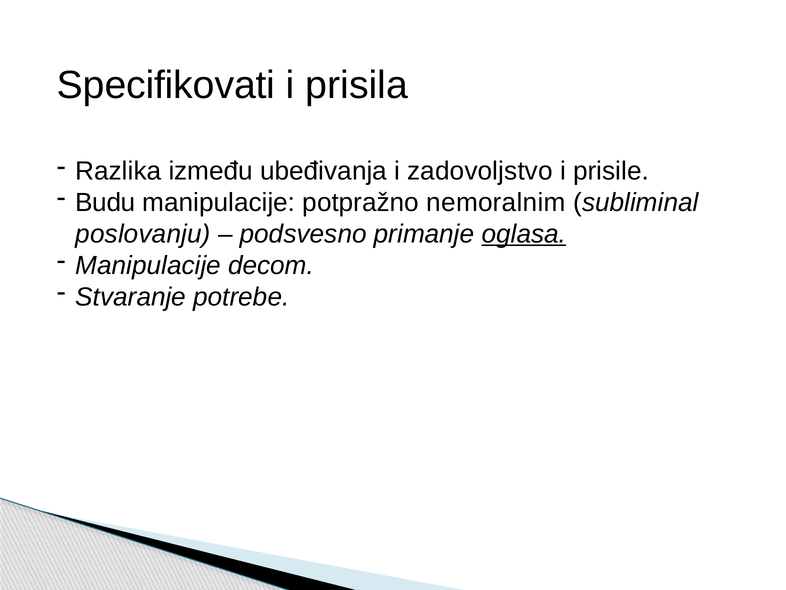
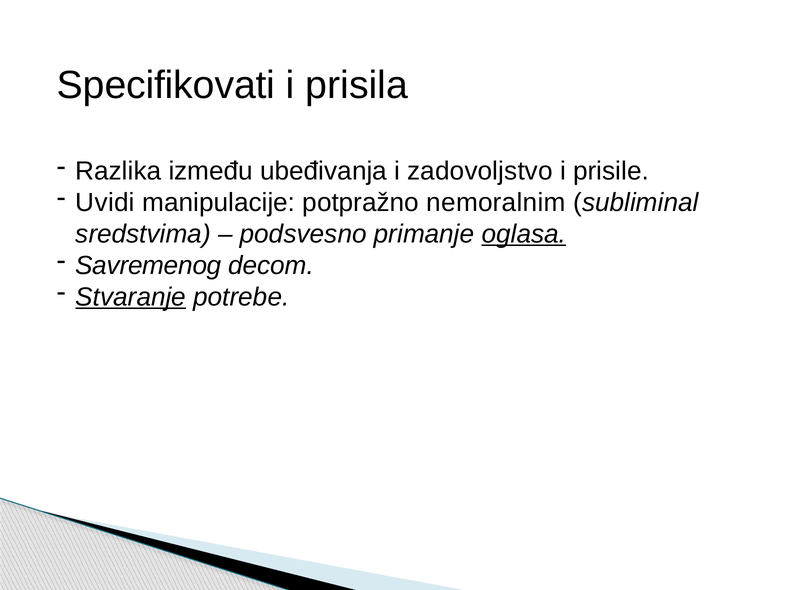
Budu: Budu -> Uvidi (105, 202)
poslovanju: poslovanju -> sredstvima (143, 234)
Manipulacije: Manipulacije -> Savremenog (148, 265)
Stvaranje underline: none -> present (131, 297)
